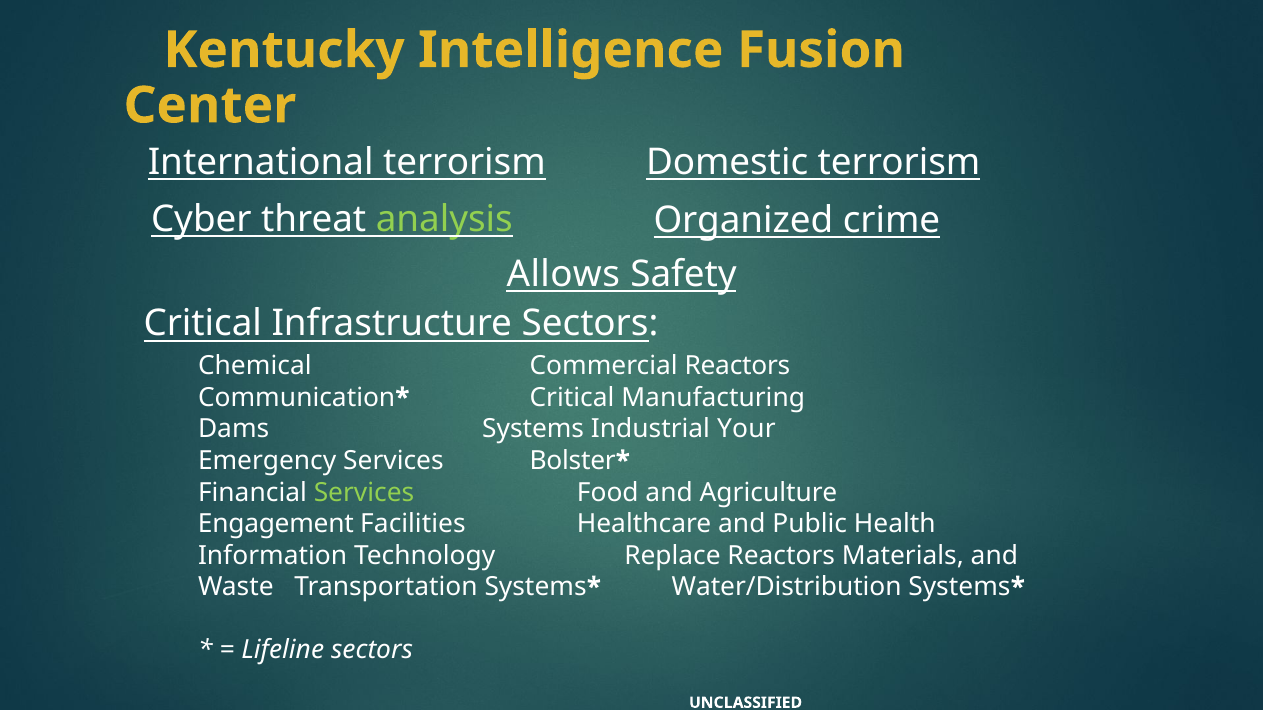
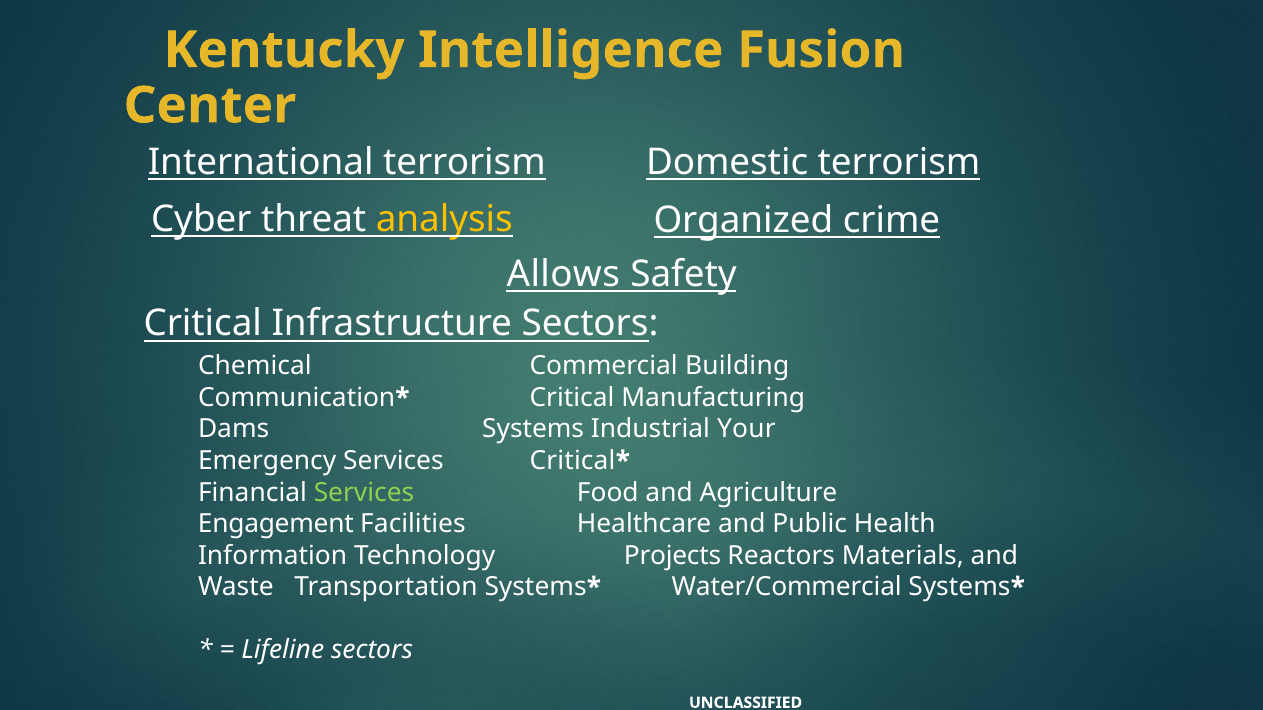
analysis colour: light green -> yellow (444, 220)
Commercial Reactors: Reactors -> Building (737, 366)
Services Bolster: Bolster -> Critical (573, 461)
Replace: Replace -> Projects (673, 556)
Water/Distribution: Water/Distribution -> Water/Commercial (787, 587)
